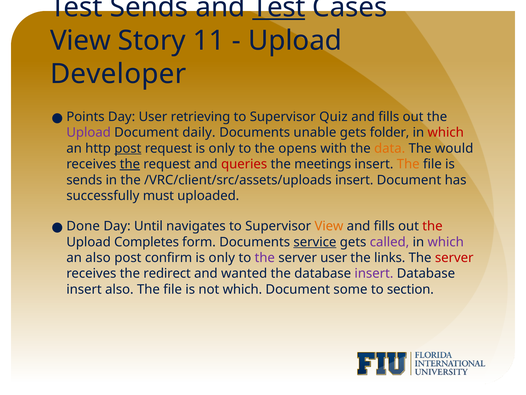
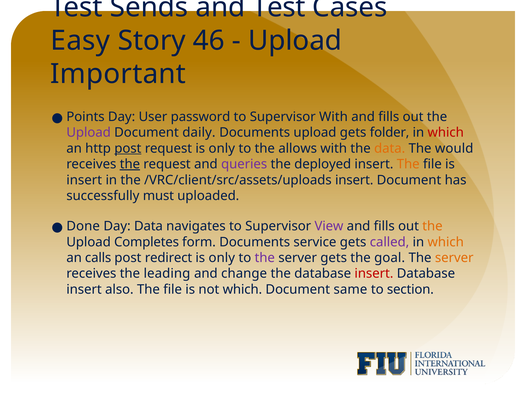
Test underline: present -> none (279, 7)
View: View -> Easy (80, 41)
11: 11 -> 46 (209, 41)
Developer: Developer -> Important (118, 74)
retrieving: retrieving -> password (200, 117)
Supervisor Quiz: Quiz -> With (333, 117)
Documents unable: unable -> upload (315, 132)
opens: opens -> allows (298, 148)
queries colour: red -> purple (244, 164)
meetings: meetings -> deployed (323, 164)
sends: sends -> insert (84, 180)
Day Until: Until -> Data (148, 226)
View colour: orange -> purple (329, 226)
the colour: red -> orange (432, 226)
service underline: present -> none (315, 242)
which colour: purple -> orange (446, 242)
an also: also -> calls (98, 258)
confirm: confirm -> redirect (169, 258)
server user: user -> gets (334, 258)
links: links -> goal (390, 258)
server colour: red -> orange (454, 258)
redirect: redirect -> leading (167, 273)
wanted: wanted -> change (244, 273)
insert colour: purple -> red (374, 273)
some: some -> same (350, 289)
